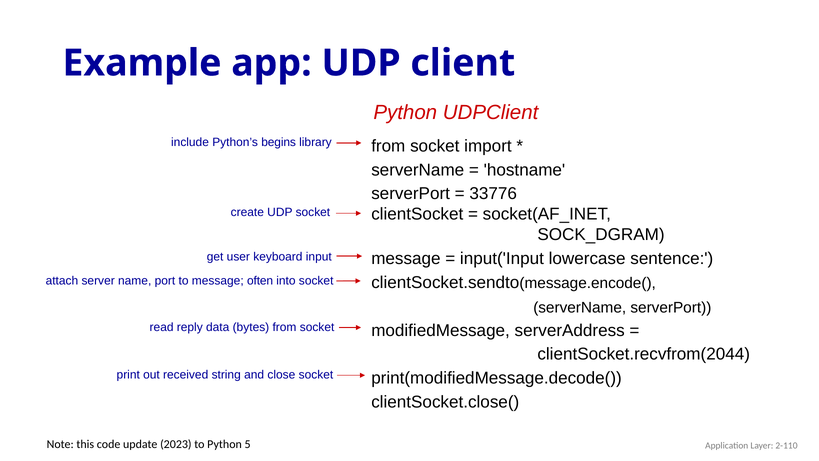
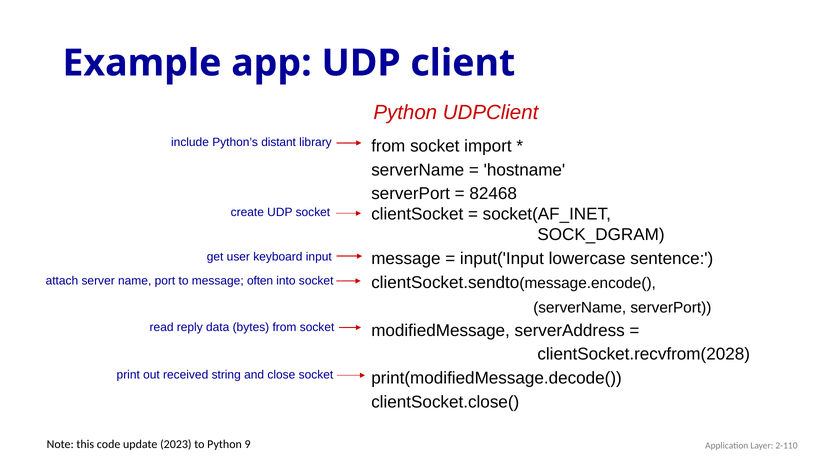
begins: begins -> distant (279, 142)
33776: 33776 -> 82468 (493, 194)
clientSocket.recvfrom(2044: clientSocket.recvfrom(2044 -> clientSocket.recvfrom(2028 (644, 354)
5: 5 -> 9 (248, 444)
